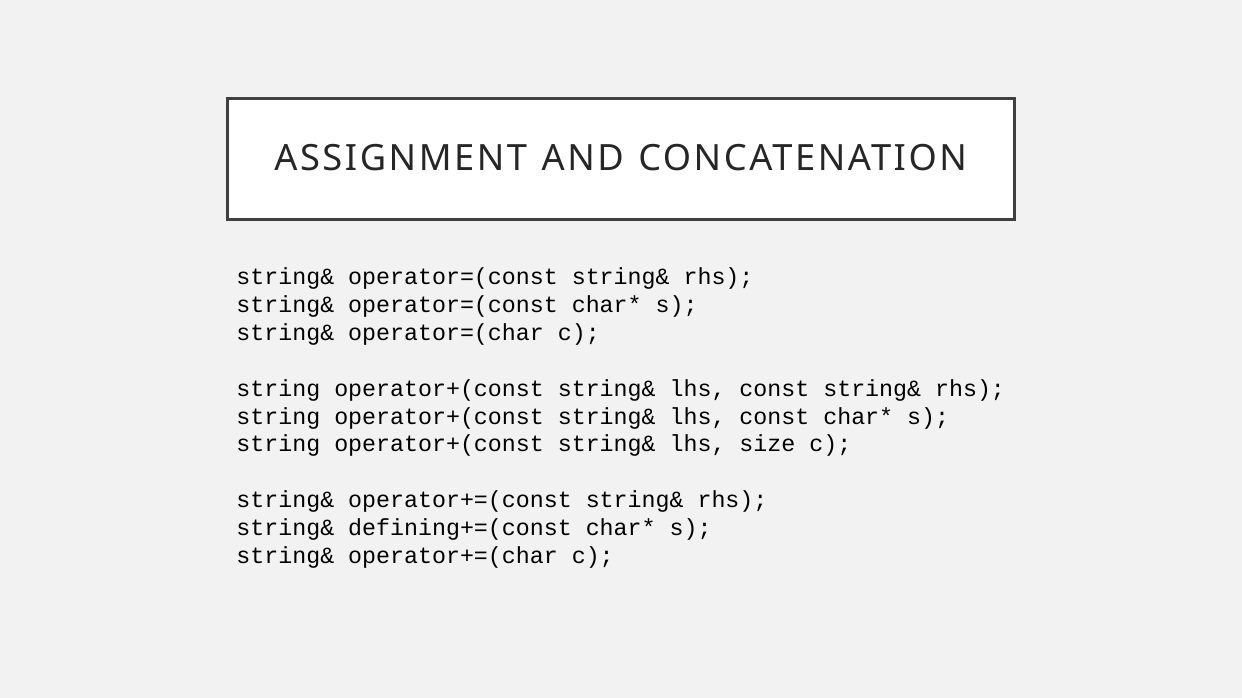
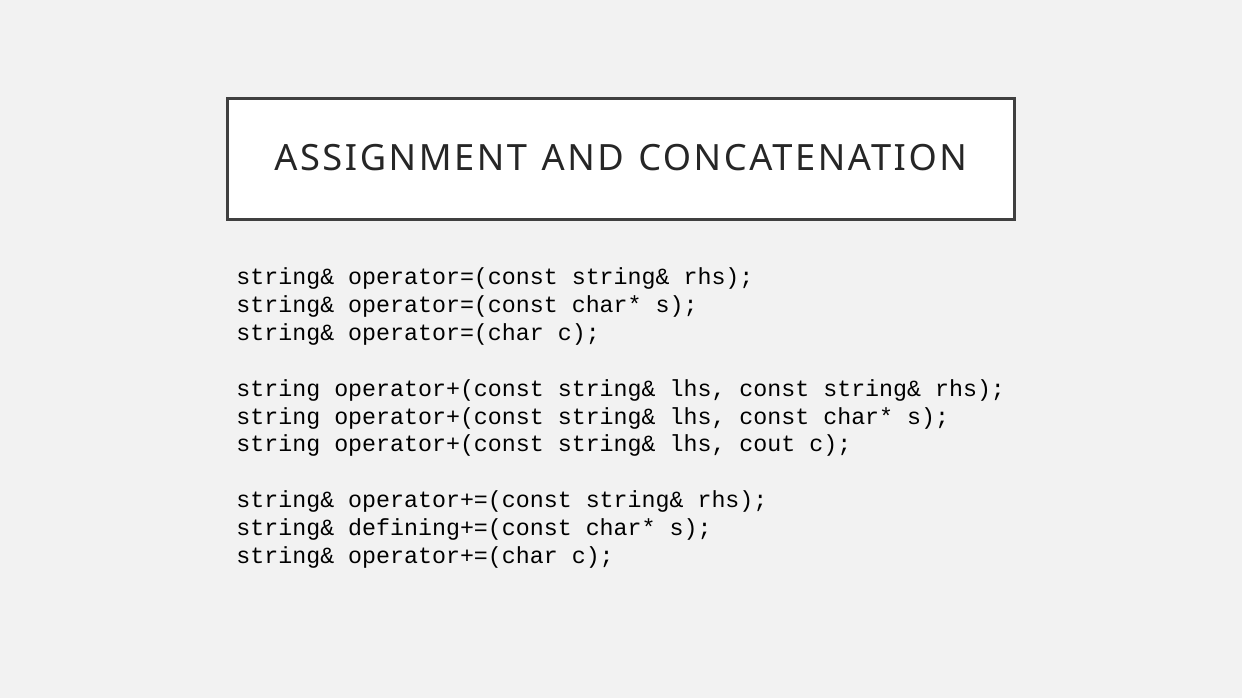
size: size -> cout (767, 445)
